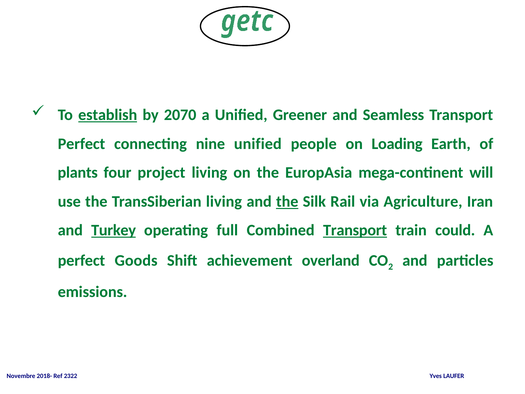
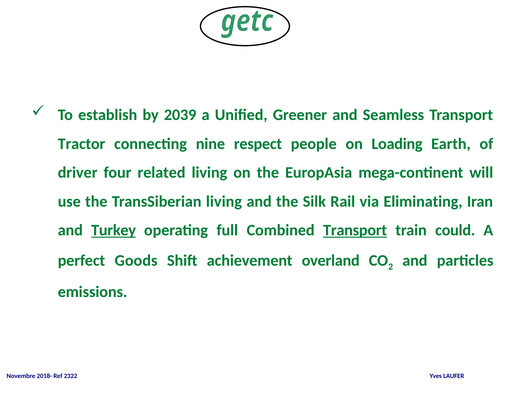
establish underline: present -> none (108, 115)
2070: 2070 -> 2039 (180, 115)
Perfect: Perfect -> Tractor (82, 144)
nine unified: unified -> respect (258, 144)
plants: plants -> driver (78, 173)
project: project -> related (161, 173)
the underline: present -> none (287, 201)
Agriculture: Agriculture -> Eliminating (423, 201)
